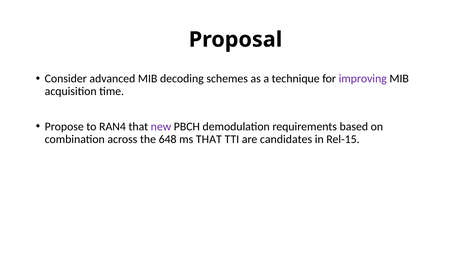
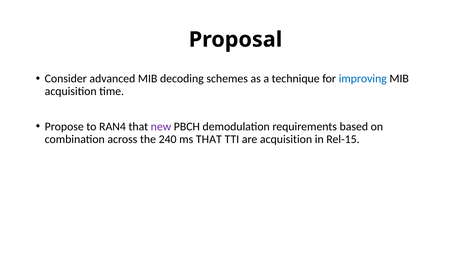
improving colour: purple -> blue (363, 79)
648: 648 -> 240 (168, 139)
are candidates: candidates -> acquisition (286, 139)
